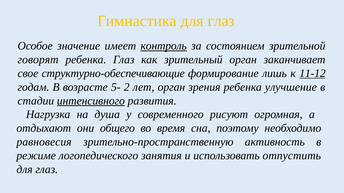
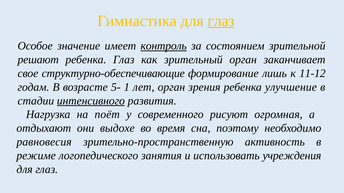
глаз underline: none -> present (221, 21)
говорят: говорят -> решают (38, 60)
11-12 underline: present -> none (312, 74)
2: 2 -> 1 (127, 87)
душа: душа -> поёт (107, 115)
общего: общего -> выдохе (117, 129)
отпустить: отпустить -> учреждения (292, 156)
